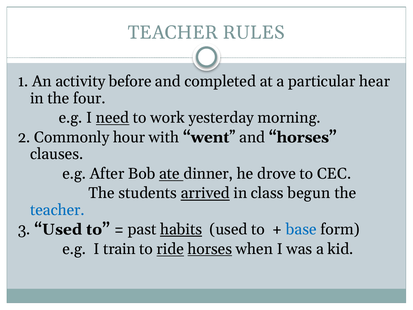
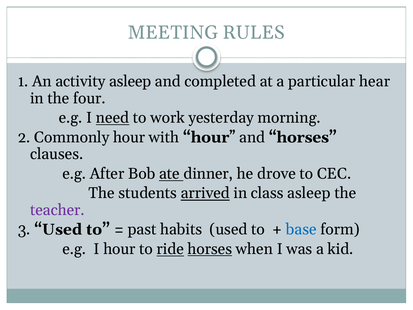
TEACHER: TEACHER -> MEETING (173, 33)
activity before: before -> asleep (130, 81)
with went: went -> hour (206, 137)
class begun: begun -> asleep (309, 193)
teacher colour: blue -> purple (57, 210)
habits underline: present -> none (181, 229)
I train: train -> hour (119, 249)
